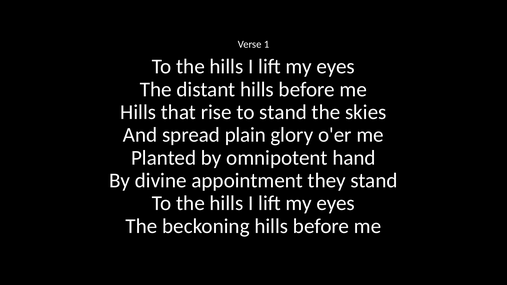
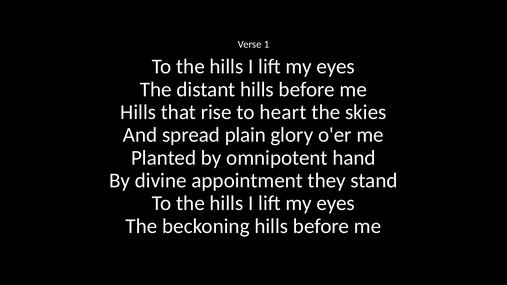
to stand: stand -> heart (283, 112)
